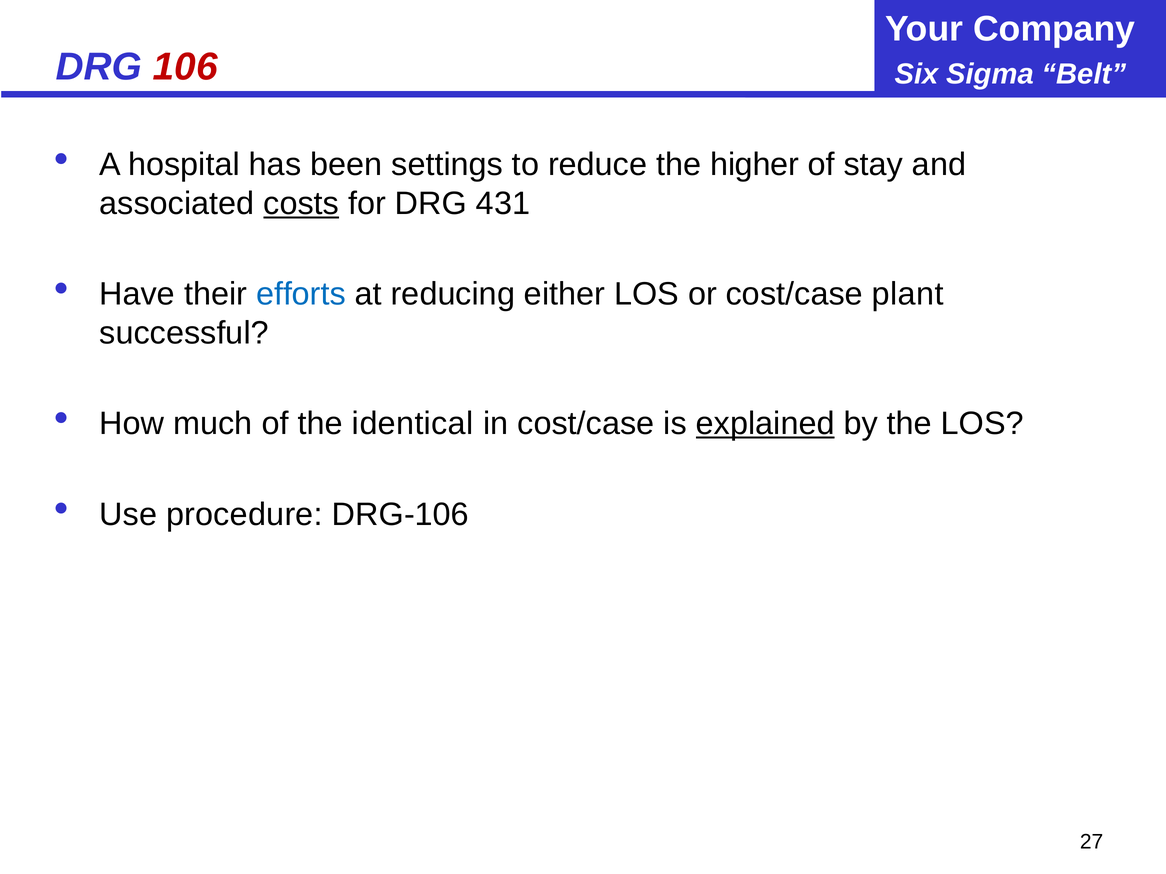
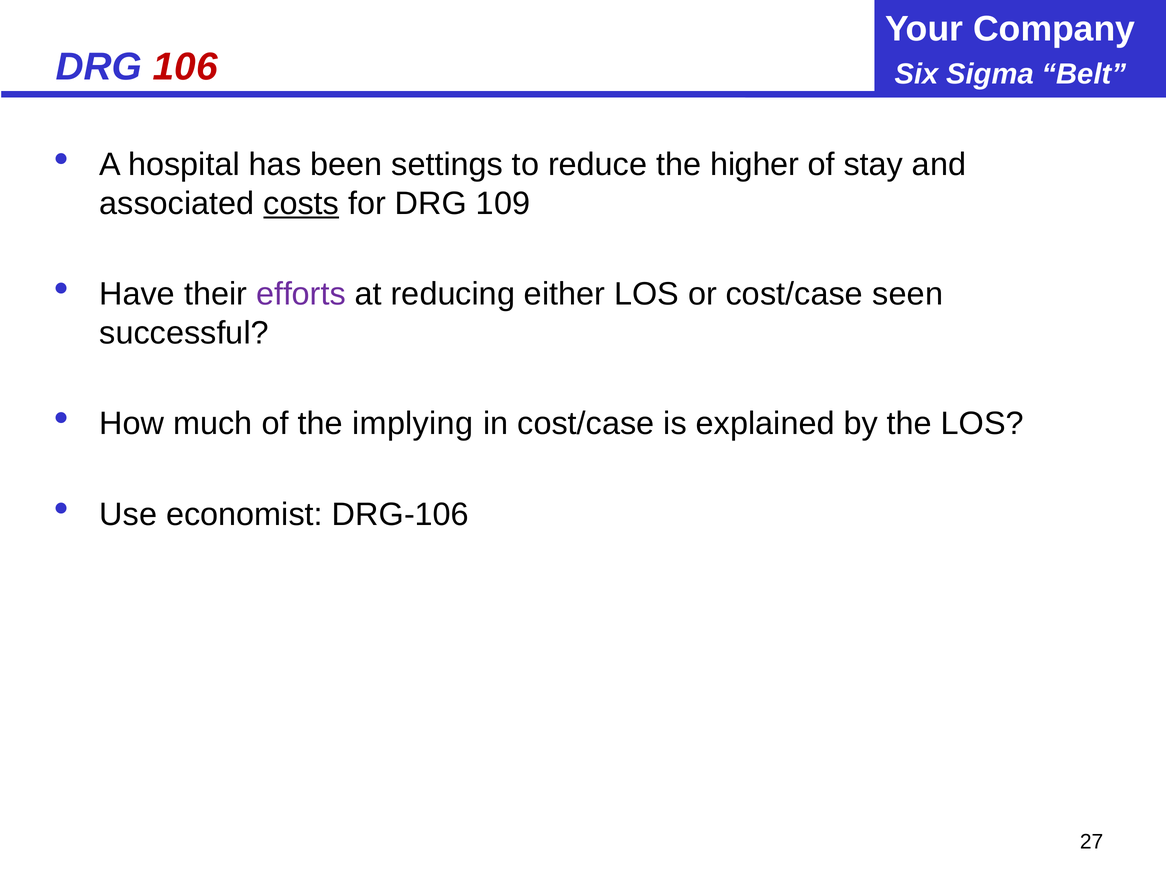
431: 431 -> 109 (503, 204)
efforts colour: blue -> purple (301, 294)
plant: plant -> seen (908, 294)
identical: identical -> implying (413, 424)
explained underline: present -> none (765, 424)
procedure: procedure -> economist (244, 515)
